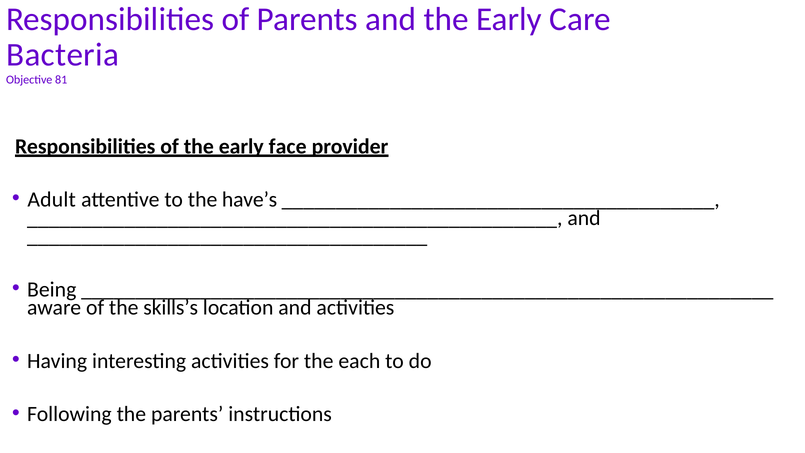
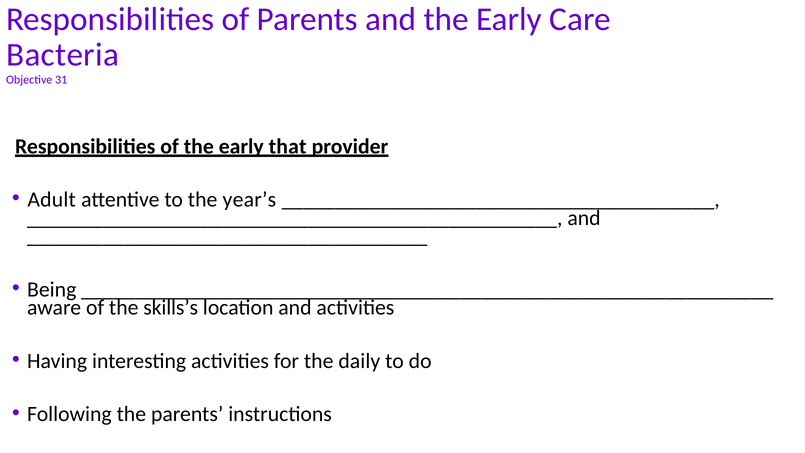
81: 81 -> 31 (61, 80)
face: face -> that (288, 146)
have’s: have’s -> year’s (249, 200)
each: each -> daily (359, 361)
